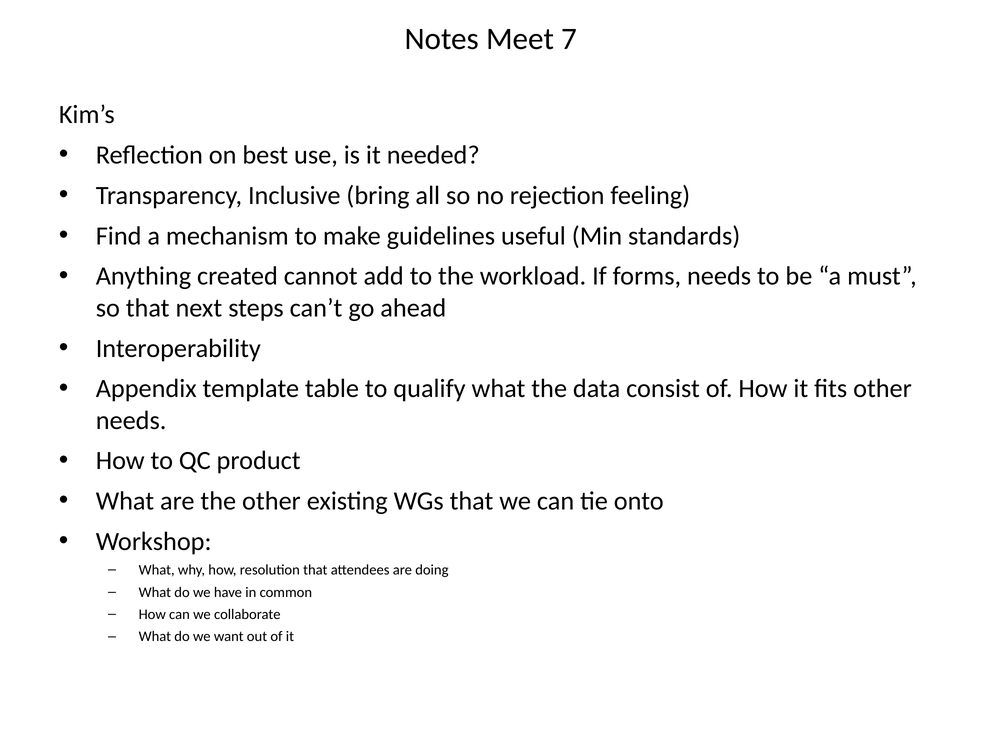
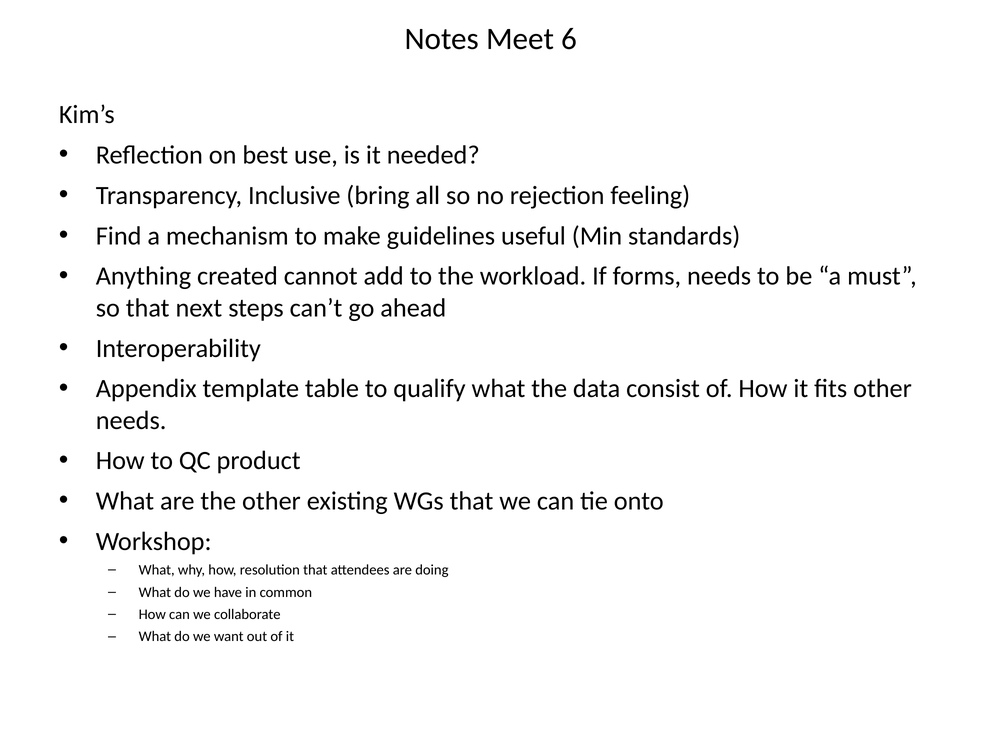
7: 7 -> 6 (569, 39)
